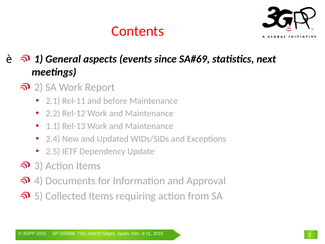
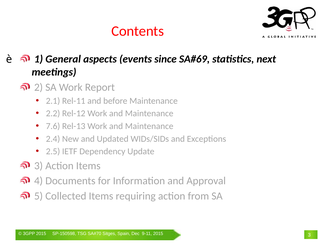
1.1: 1.1 -> 7.6 (53, 126)
